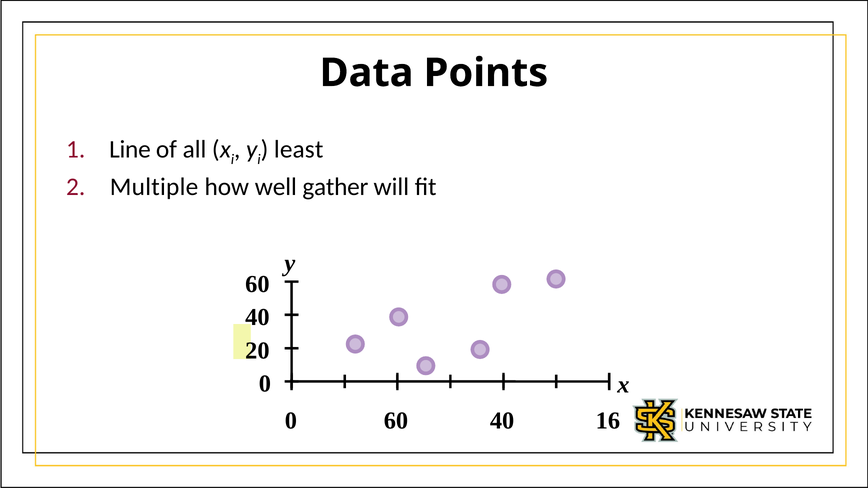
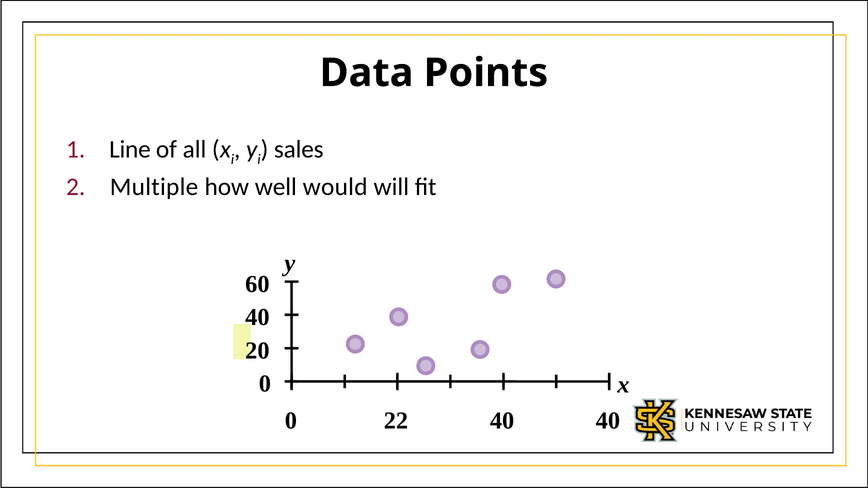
least: least -> sales (299, 150)
gather: gather -> would (335, 187)
0 60: 60 -> 22 (396, 421)
40 16: 16 -> 40 (608, 421)
